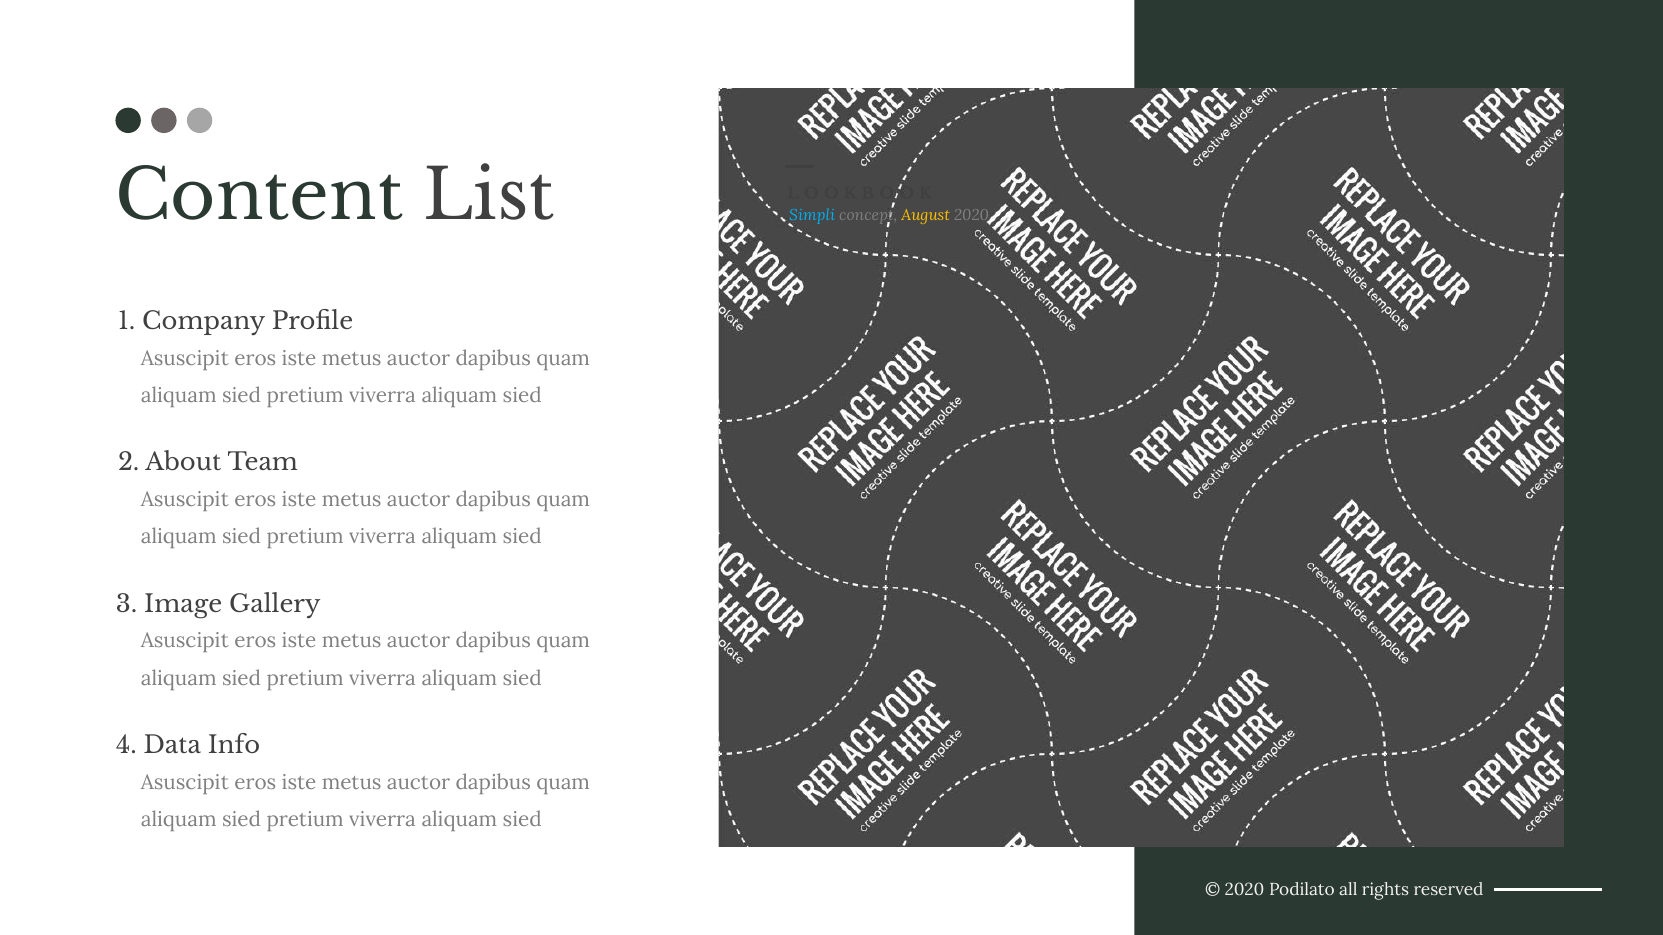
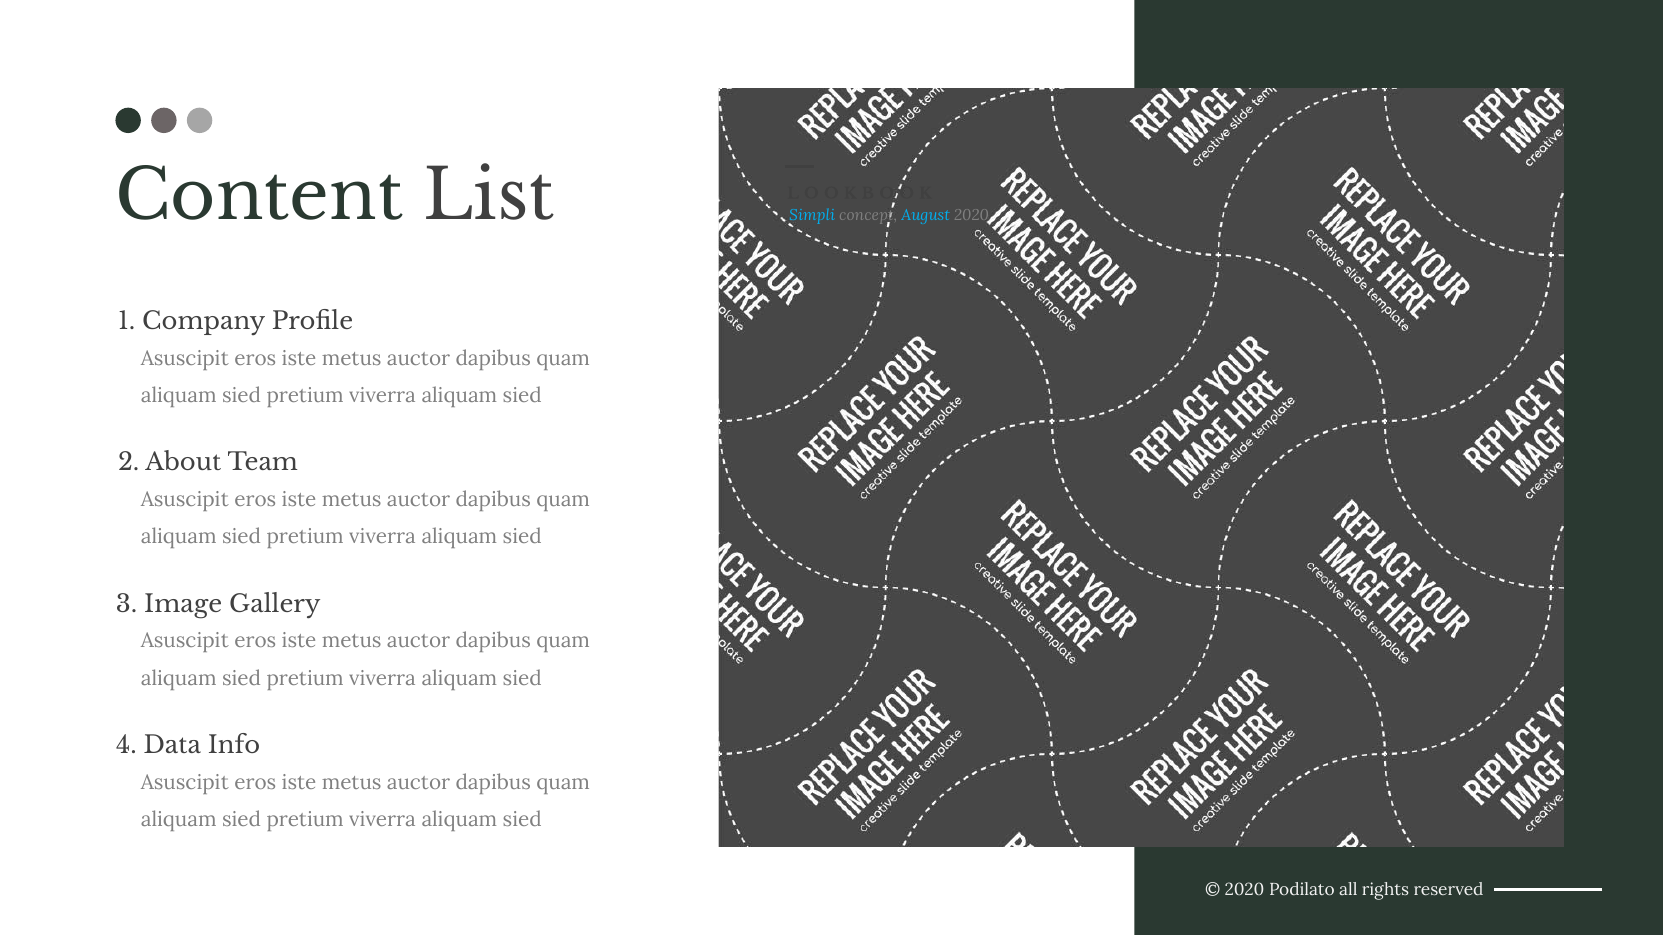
August colour: yellow -> light blue (926, 215)
